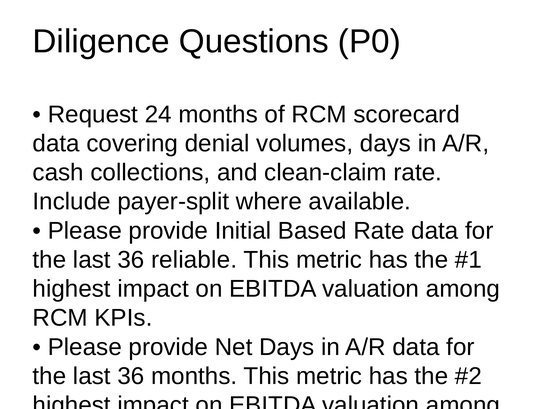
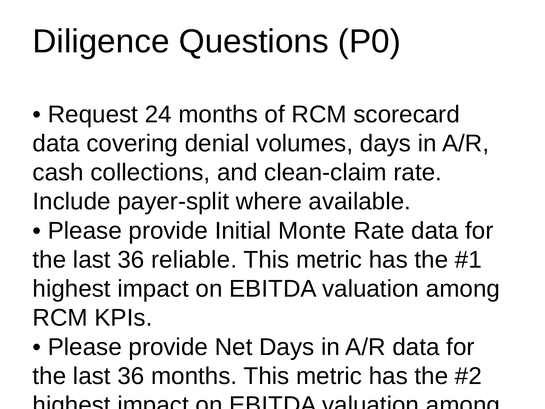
Based: Based -> Monte (312, 231)
